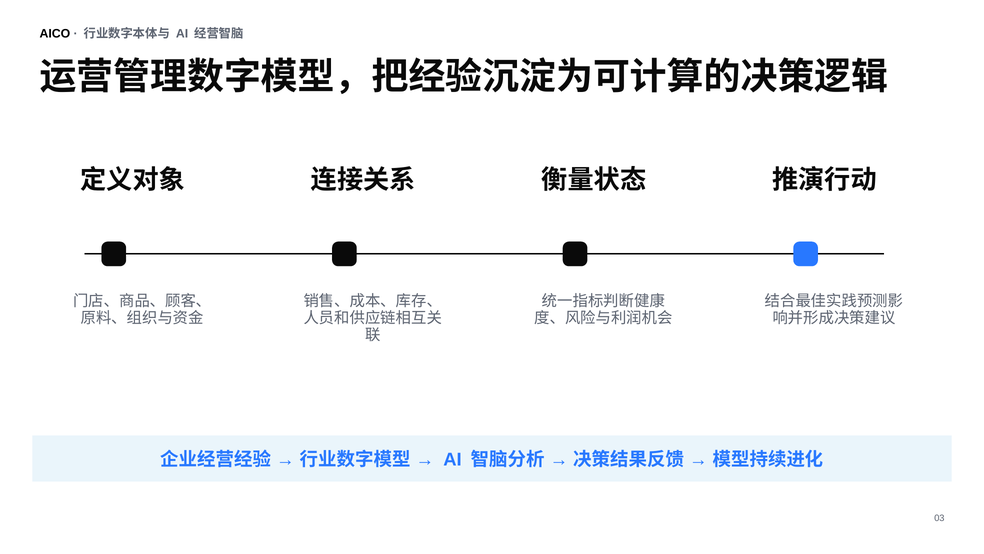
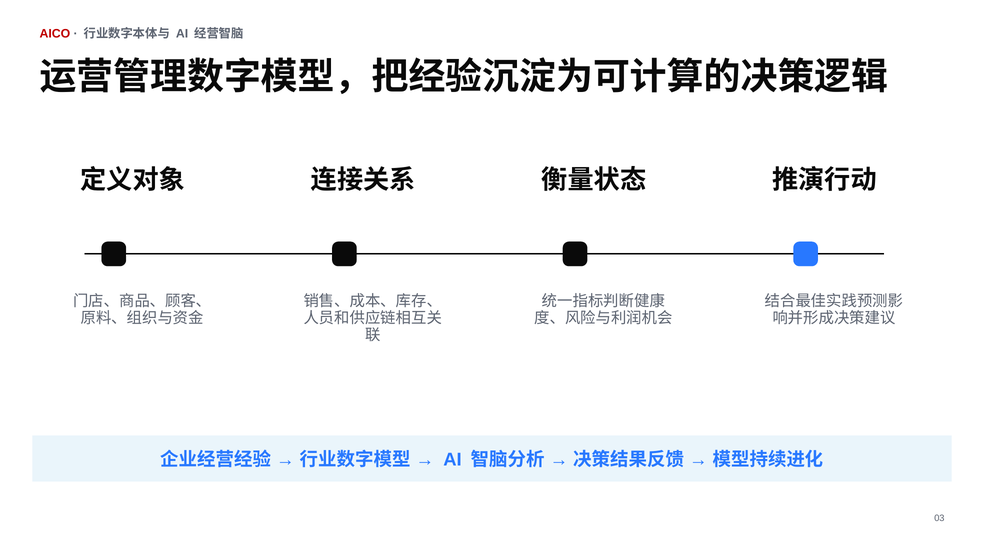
AICO colour: black -> red (55, 34)
